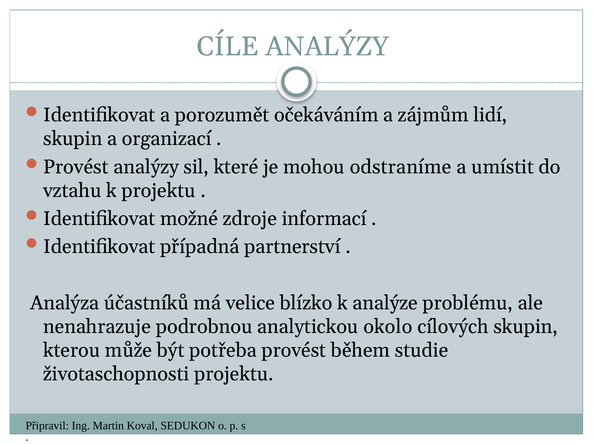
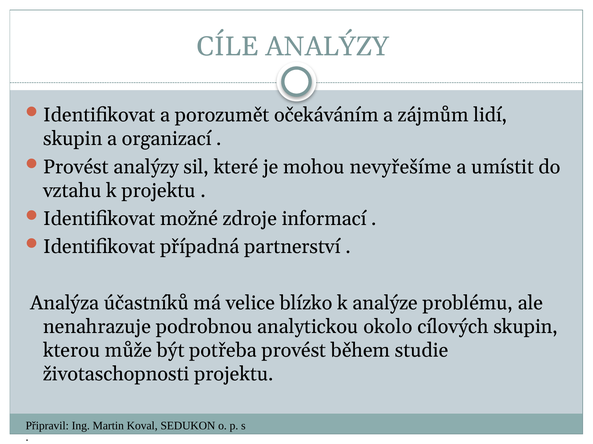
odstraníme: odstraníme -> nevyřešíme (401, 167)
